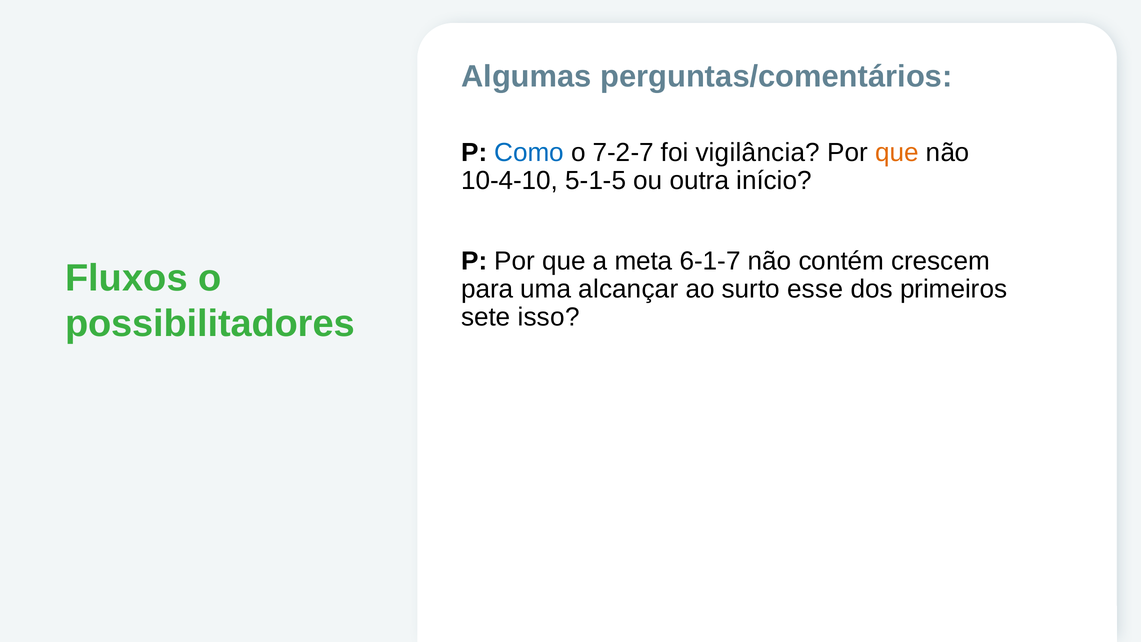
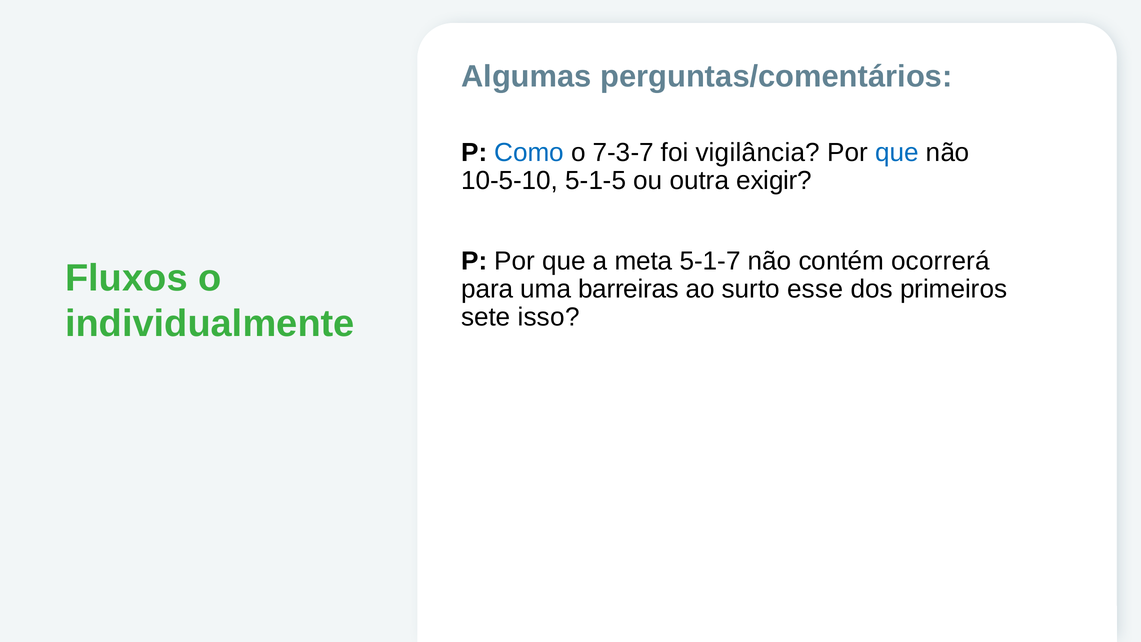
7-2-7: 7-2-7 -> 7-3-7 (623, 152)
que colour: orange -> blue (897, 152)
10-4-10: 10-4-10 -> 10-5-10 (510, 181)
início: início -> exigir (774, 181)
6-1-7: 6-1-7 -> 5-1-7 (710, 261)
crescem: crescem -> ocorrerá (940, 261)
alcançar: alcançar -> barreiras (629, 289)
possibilitadores: possibilitadores -> individualmente (210, 324)
